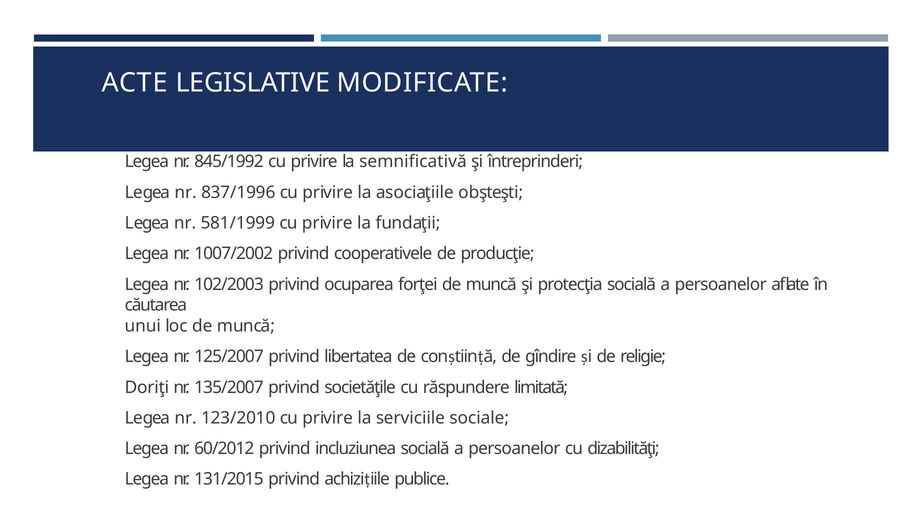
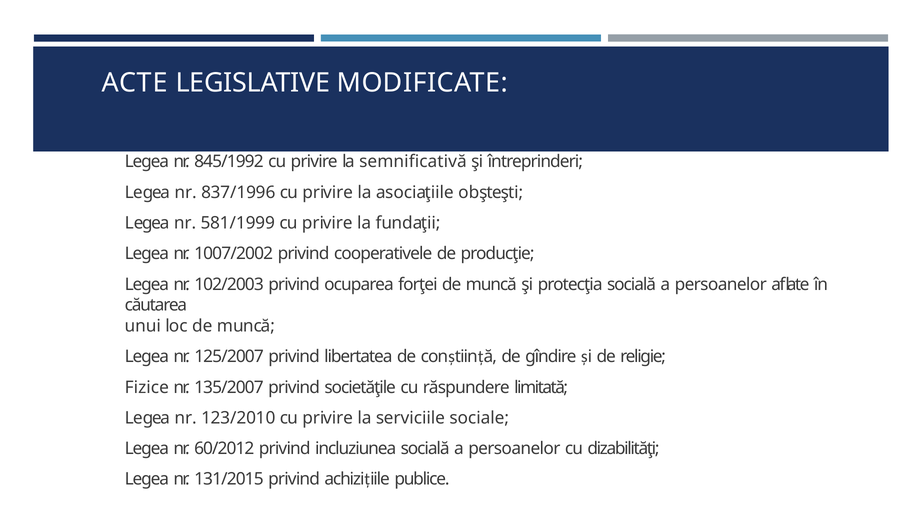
Doriţi: Doriţi -> Fizice (147, 387)
